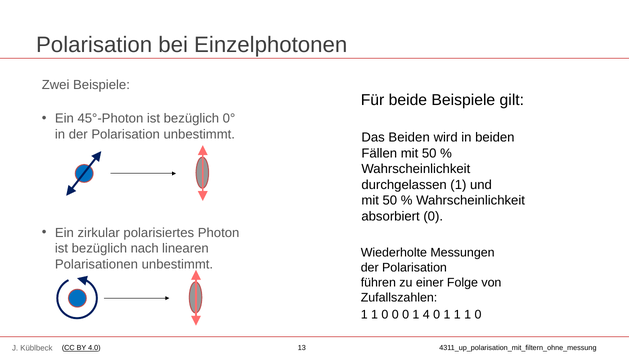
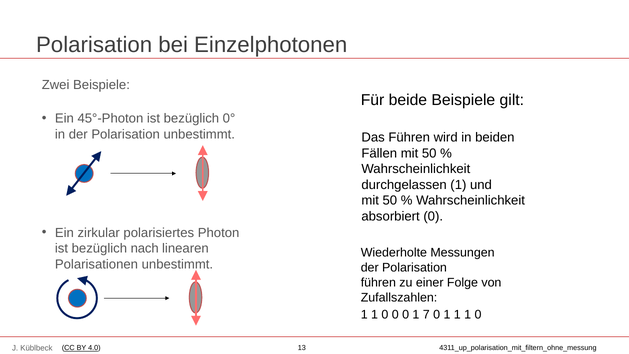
Das Beiden: Beiden -> Führen (409, 137)
4: 4 -> 7 (426, 314)
